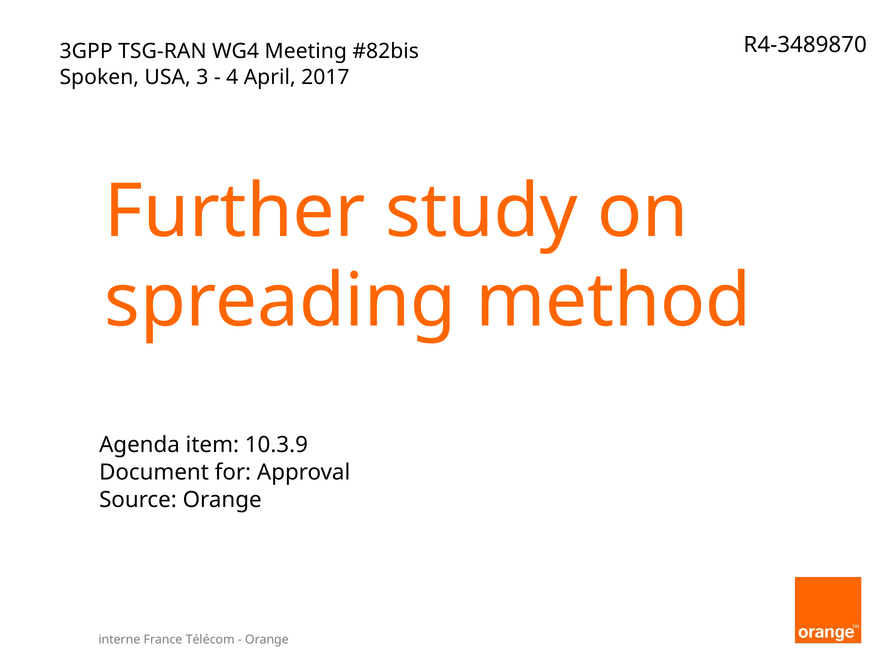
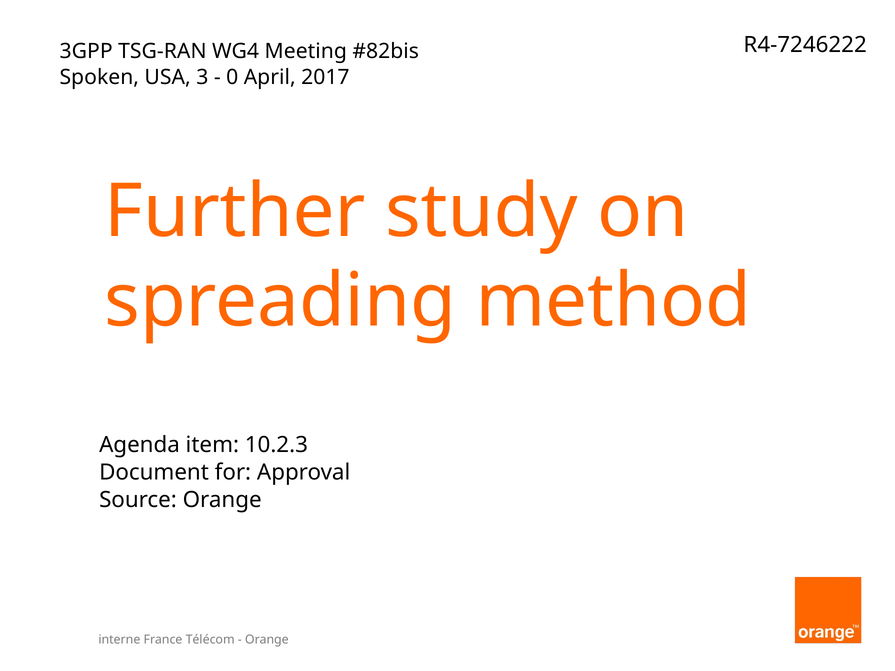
R4-3489870: R4-3489870 -> R4-7246222 (805, 45)
4: 4 -> 0 (232, 78)
10.3.9: 10.3.9 -> 10.2.3 (276, 445)
